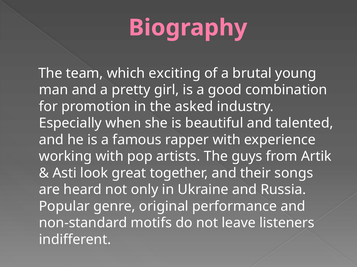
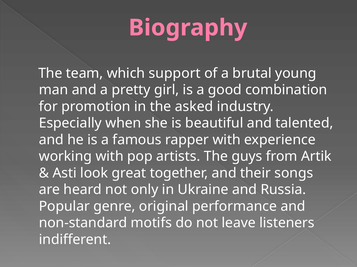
exciting: exciting -> support (175, 73)
